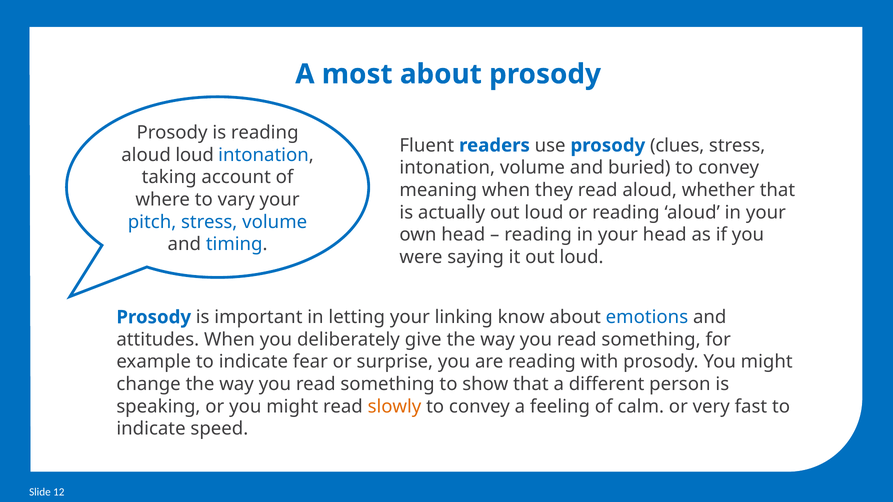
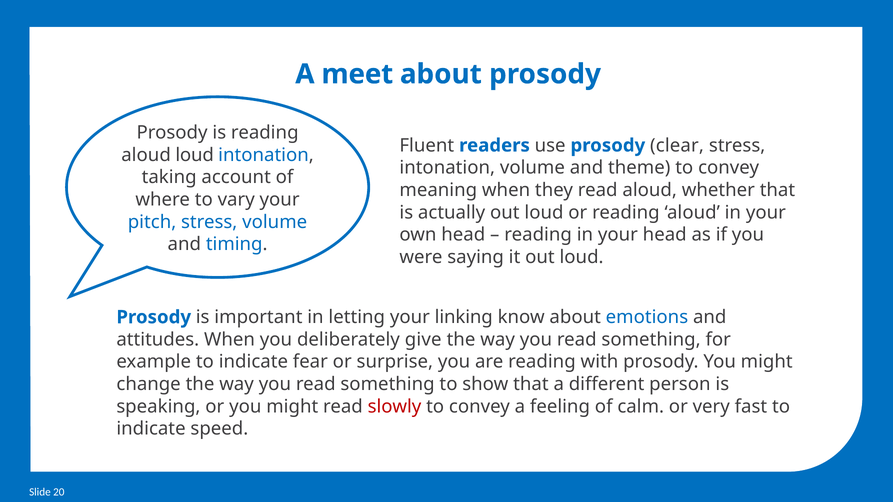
most: most -> meet (357, 74)
clues: clues -> clear (677, 146)
buried: buried -> theme (639, 168)
slowly colour: orange -> red (394, 407)
12: 12 -> 20 (59, 492)
